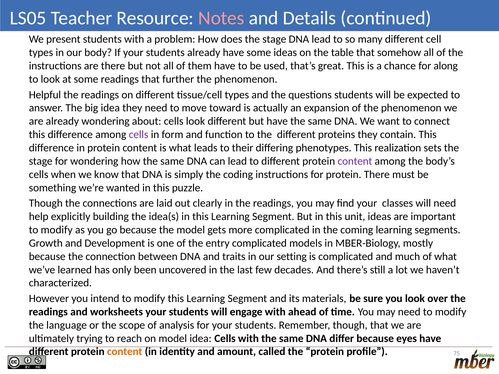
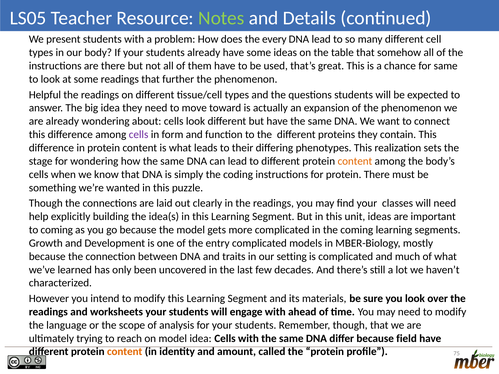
Notes colour: pink -> light green (221, 18)
does the stage: stage -> every (274, 39)
for along: along -> same (446, 66)
content colour: purple -> orange (355, 161)
modify: modify -> coming (57, 230)
eyes: eyes -> field (407, 339)
